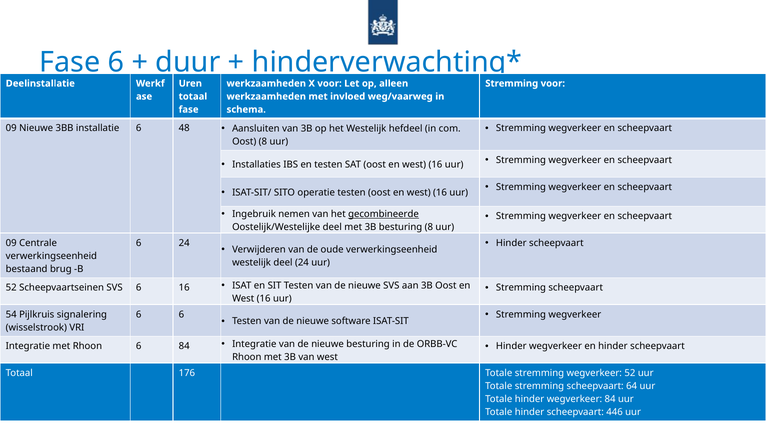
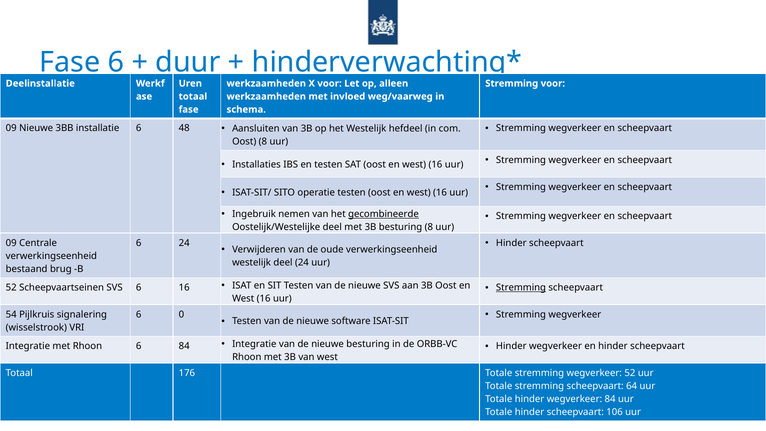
Stremming underline: none -> present (521, 288)
6 6: 6 -> 0 (181, 314)
446: 446 -> 106 (615, 412)
